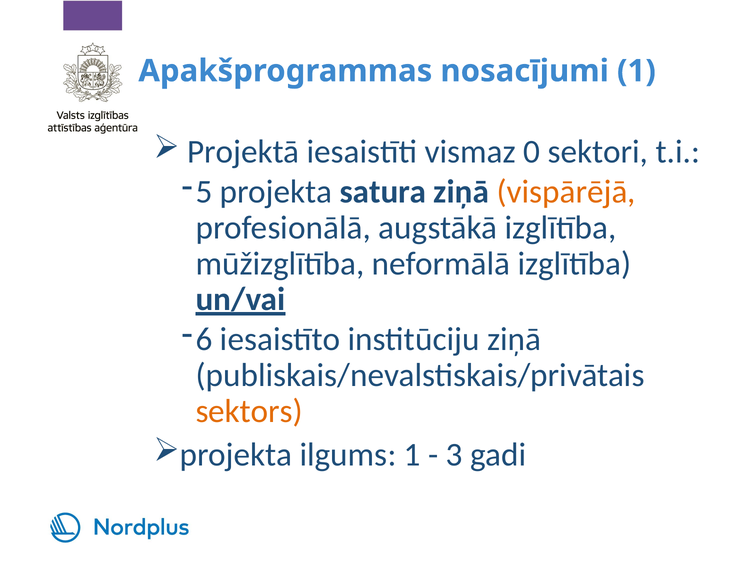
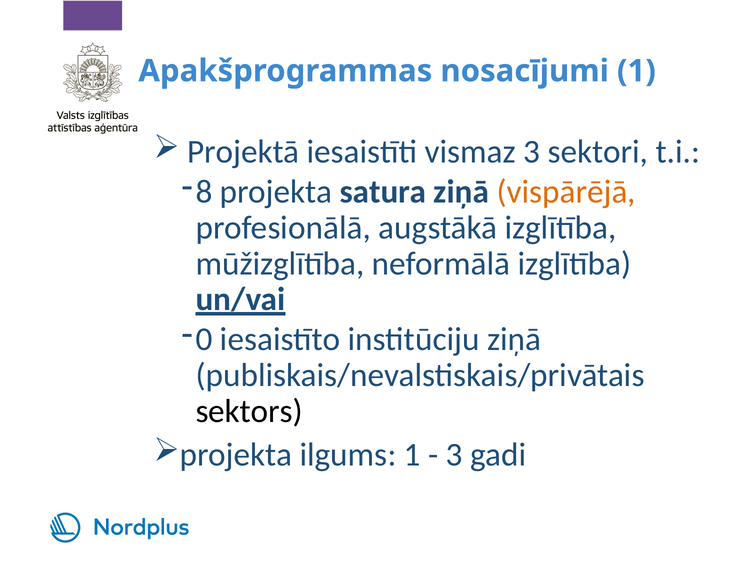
vismaz 0: 0 -> 3 (532, 152)
5: 5 -> 8 (204, 192)
6: 6 -> 0 (204, 339)
sektors colour: orange -> black (249, 411)
